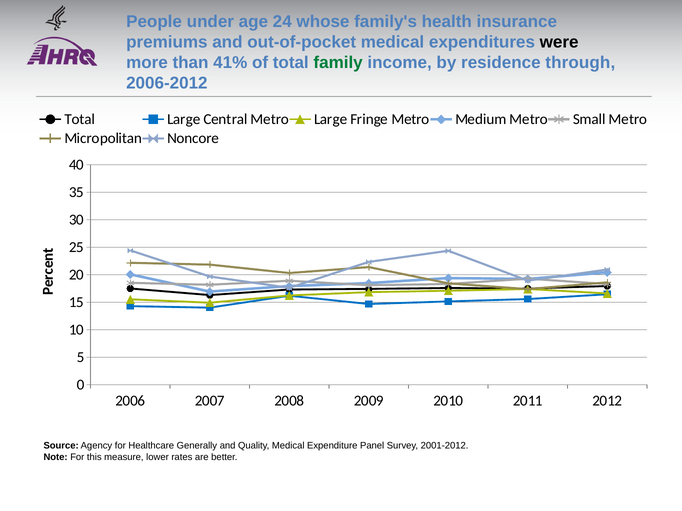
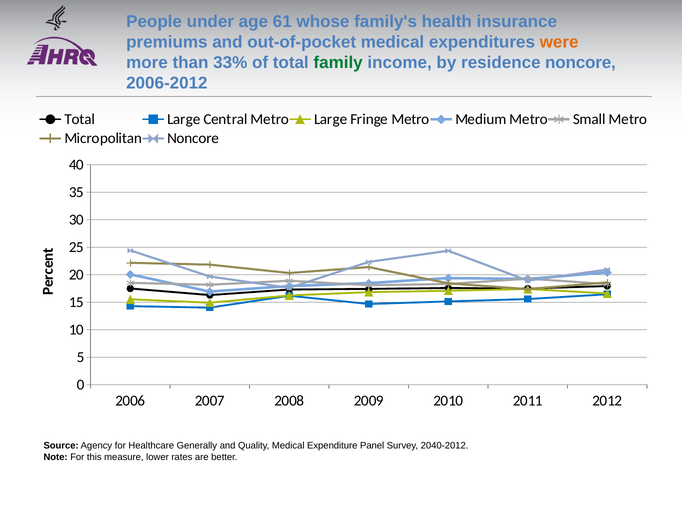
24: 24 -> 61 (282, 22)
were colour: black -> orange (559, 42)
41%: 41% -> 33% (230, 63)
residence through: through -> noncore (580, 63)
2001-2012: 2001-2012 -> 2040-2012 (445, 446)
